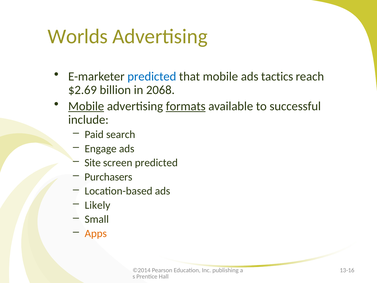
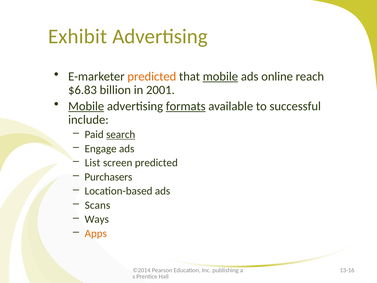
Worlds: Worlds -> Exhibit (78, 36)
predicted colour: blue -> orange (152, 76)
mobile underline: none -> present (220, 76)
tactics: tactics -> online (277, 76)
$2.69: $2.69 -> $6.83 (82, 90)
2068: 2068 -> 2001 (160, 90)
search underline: none -> present (121, 134)
Site: Site -> List (93, 163)
Likely: Likely -> Scans (98, 205)
Small: Small -> Ways (97, 219)
